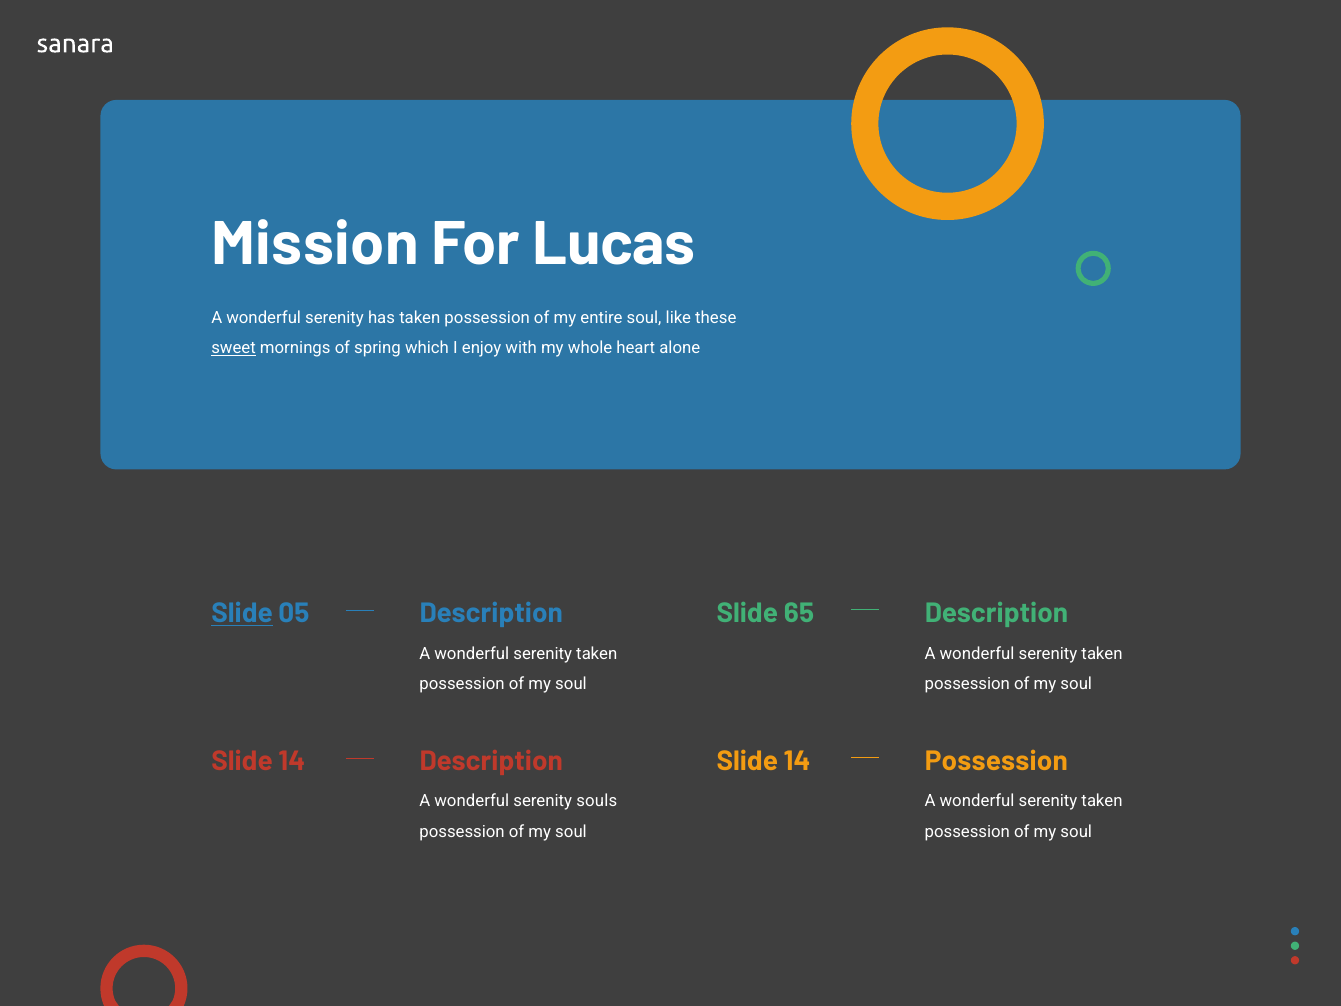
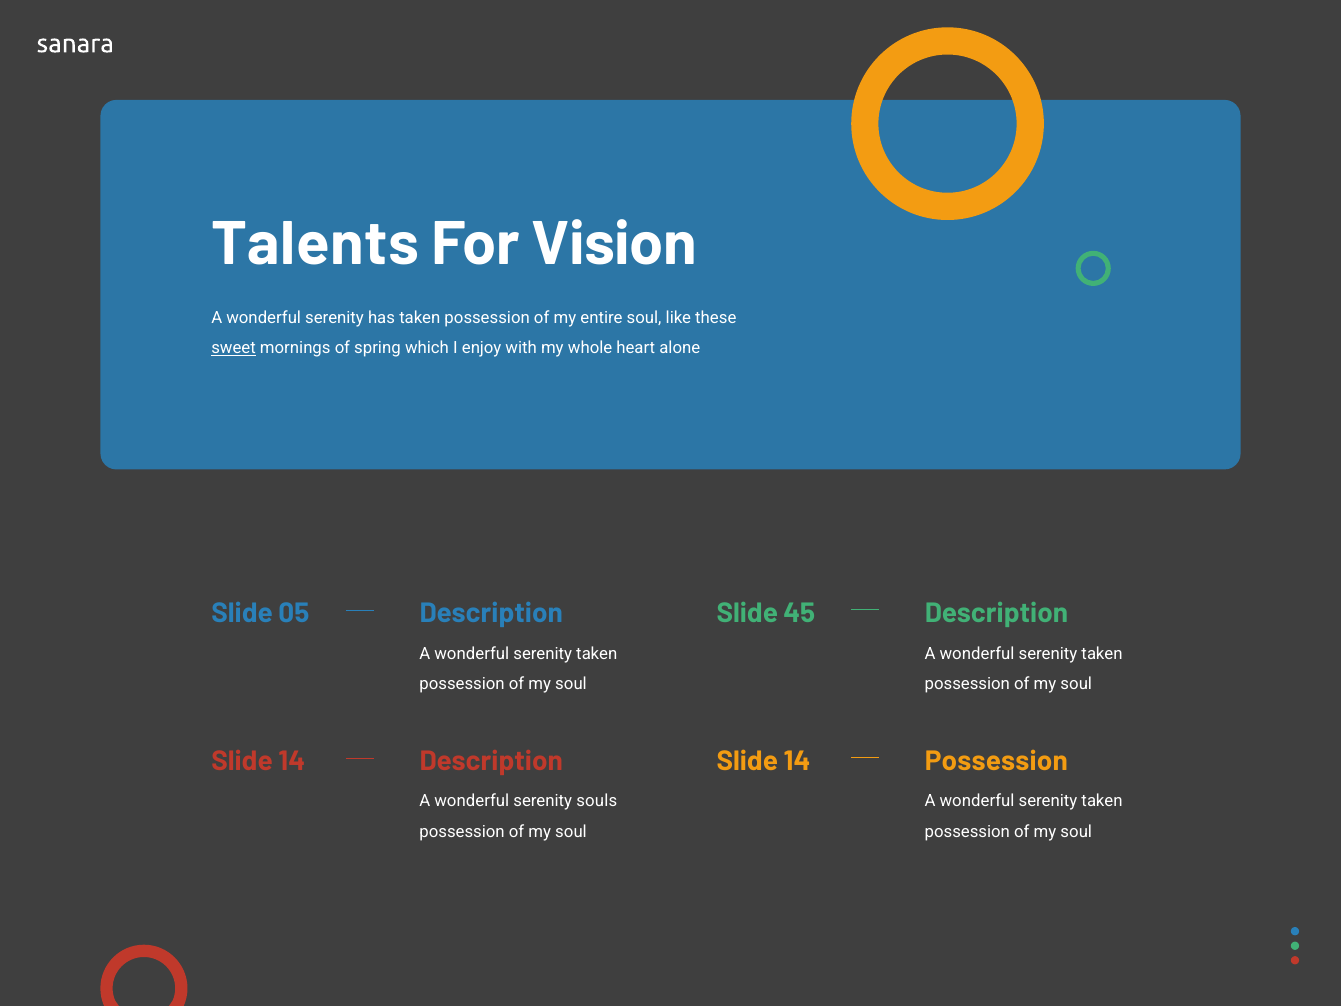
Mission: Mission -> Talents (315, 244)
Lucas: Lucas -> Vision (614, 244)
Slide underline: present -> none (242, 613)
65: 65 -> 45 (799, 613)
